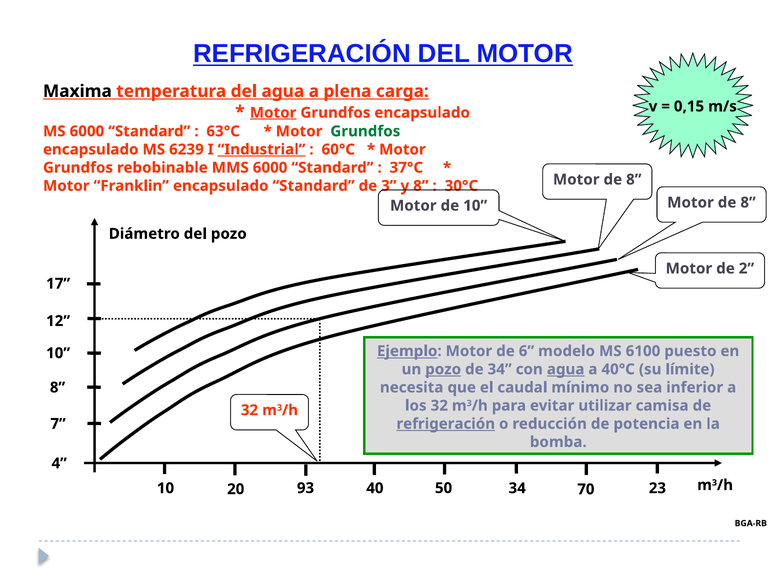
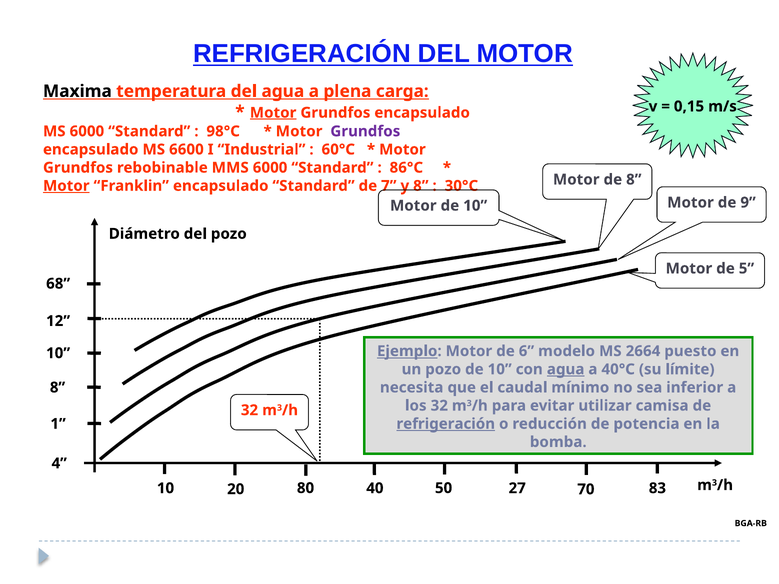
63°C: 63°C -> 98°C (223, 131)
Grundfos colour: green -> purple (365, 131)
6239: 6239 -> 6600 (186, 150)
Industrial underline: present -> none (261, 150)
37°C: 37°C -> 86°C (406, 168)
Motor underline: none -> present (66, 186)
3: 3 -> 7 (389, 186)
8: 8 -> 9 (748, 203)
2: 2 -> 5 (746, 269)
17: 17 -> 68 (58, 284)
6100: 6100 -> 2664 (643, 351)
pozo underline: present -> none (443, 369)
34: 34 -> 10 (500, 369)
7: 7 -> 1 (58, 424)
93: 93 -> 80 (306, 488)
50 34: 34 -> 27 (517, 488)
23: 23 -> 83 (657, 488)
